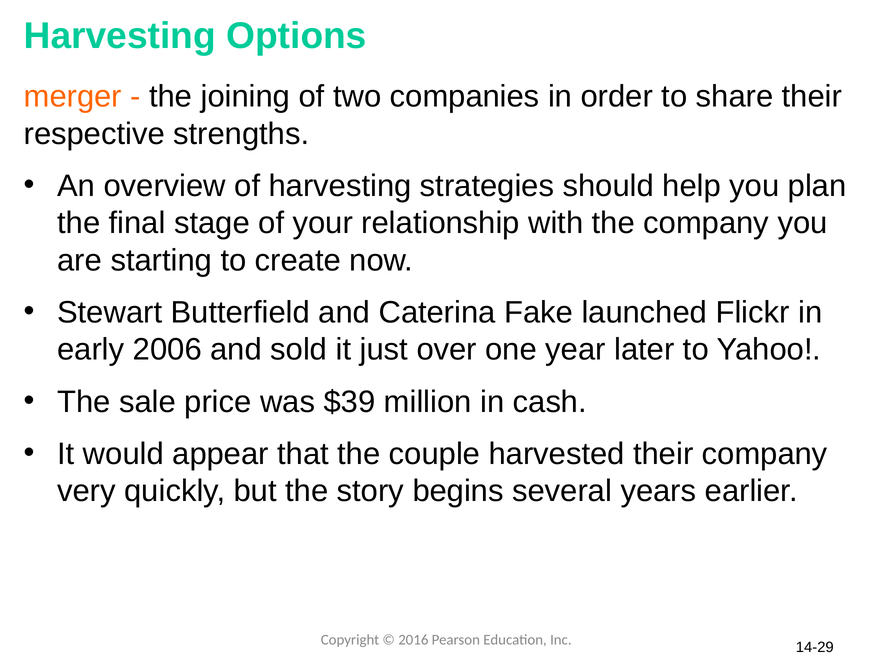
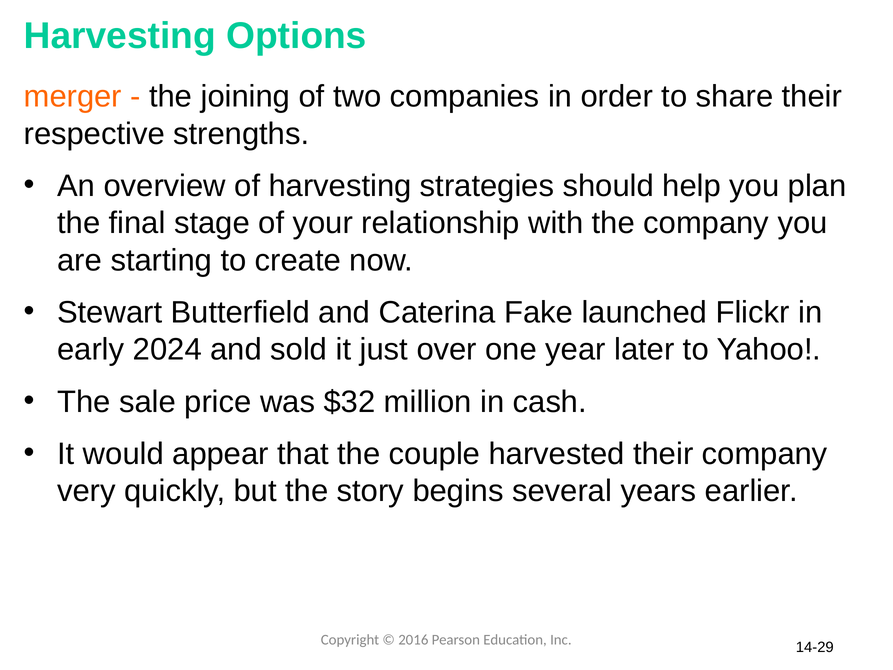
2006: 2006 -> 2024 (167, 350)
$39: $39 -> $32 (350, 402)
